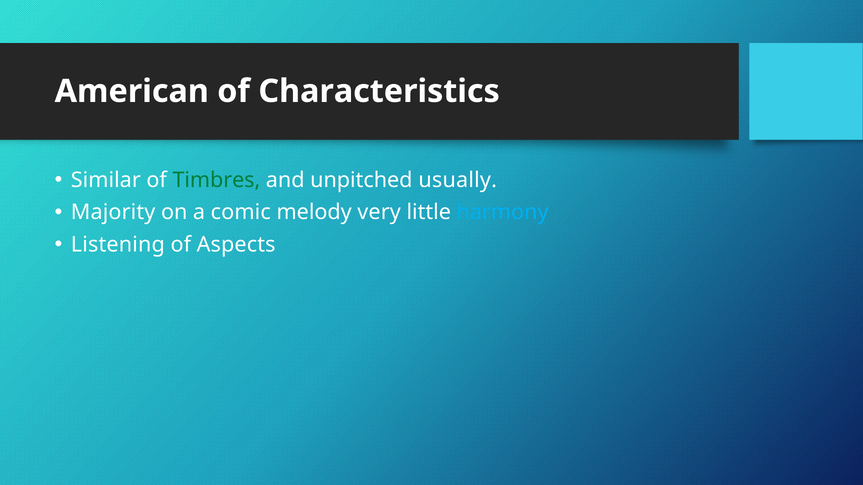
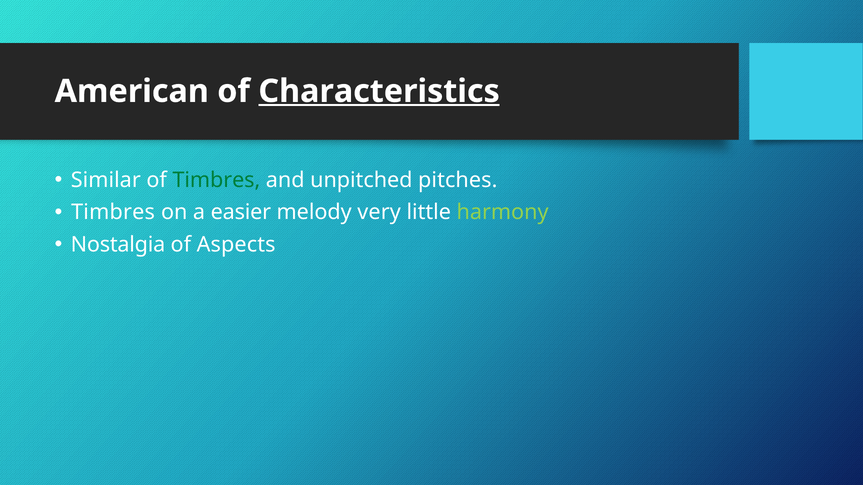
Characteristics underline: none -> present (379, 91)
usually: usually -> pitches (458, 180)
Majority: Majority -> Timbres (113, 212)
comic: comic -> easier (241, 212)
harmony colour: light blue -> light green (503, 212)
Listening: Listening -> Nostalgia (118, 245)
